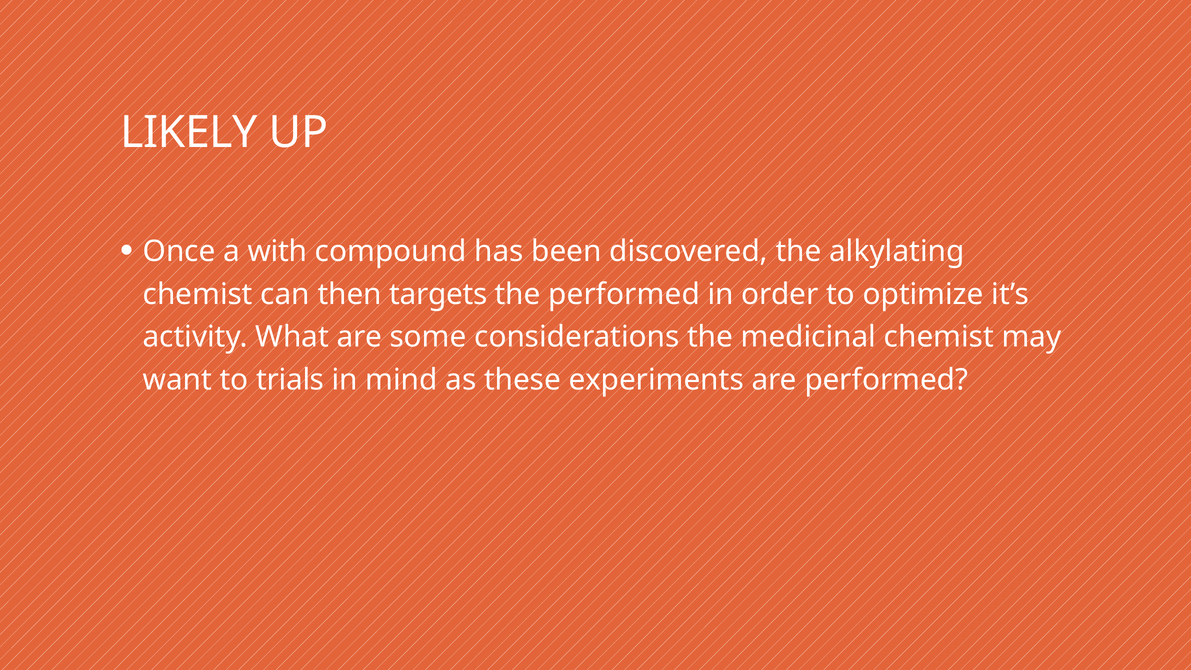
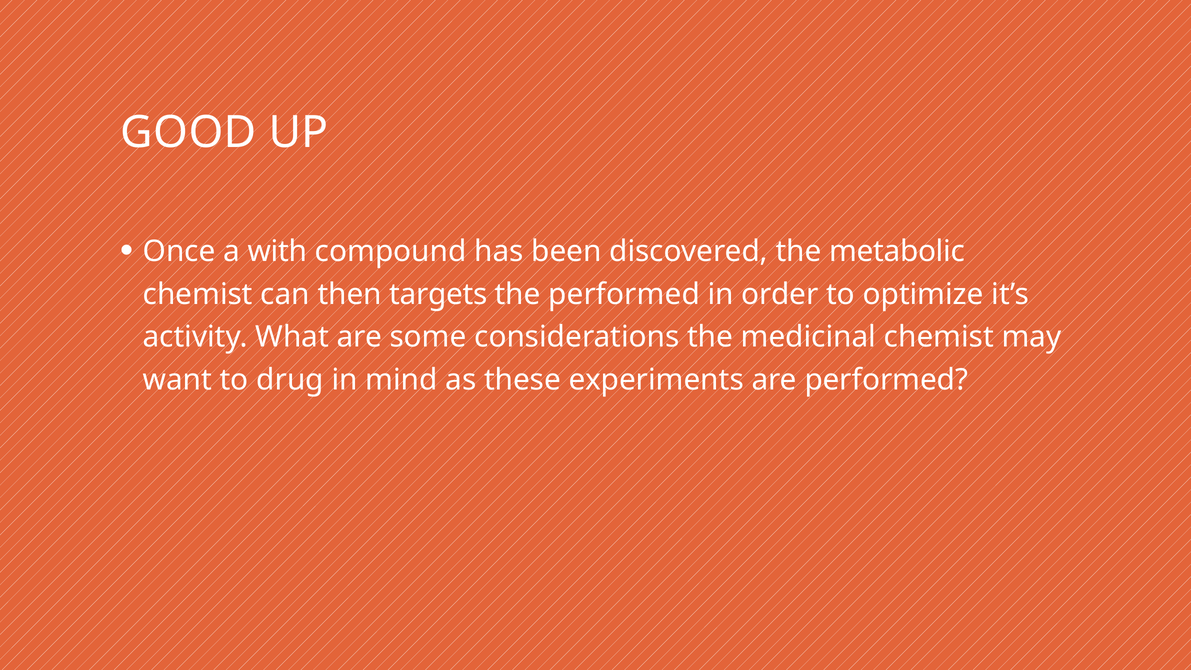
LIKELY: LIKELY -> GOOD (189, 132)
alkylating: alkylating -> metabolic (897, 251)
trials: trials -> drug (290, 380)
